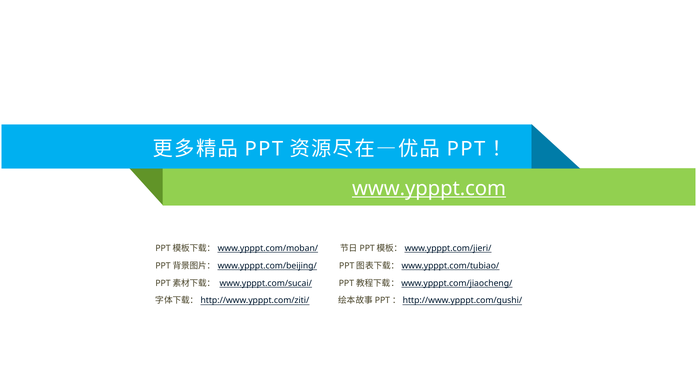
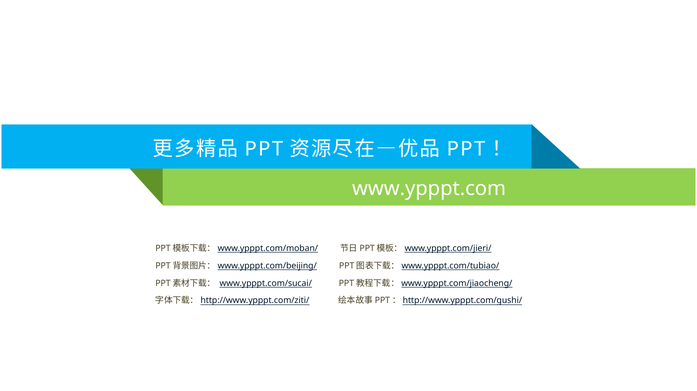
www.ypppt.com underline: present -> none (429, 188)
